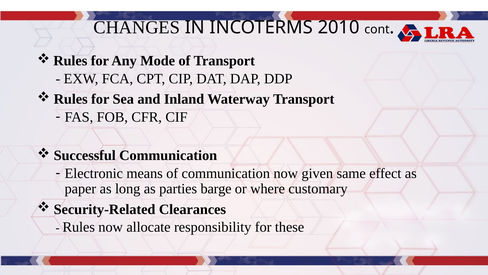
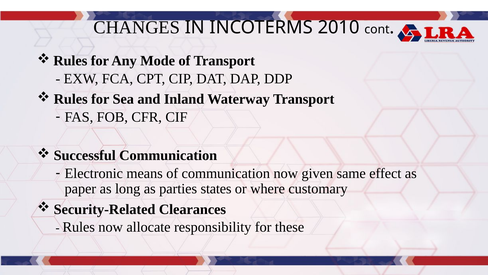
barge: barge -> states (216, 188)
